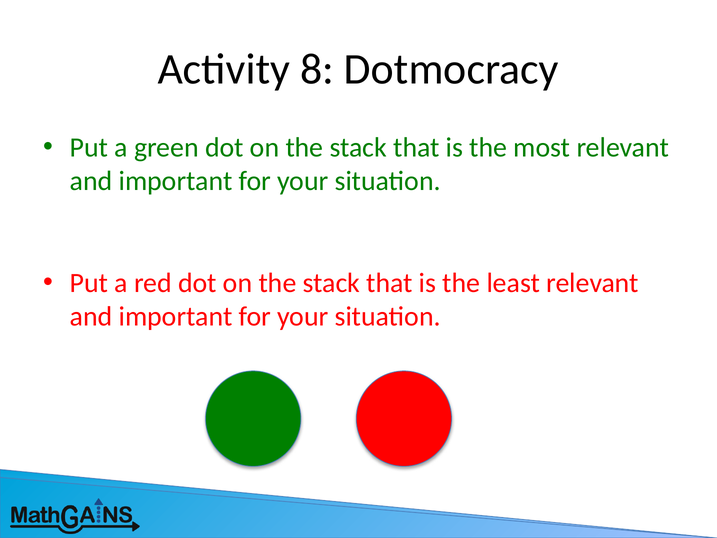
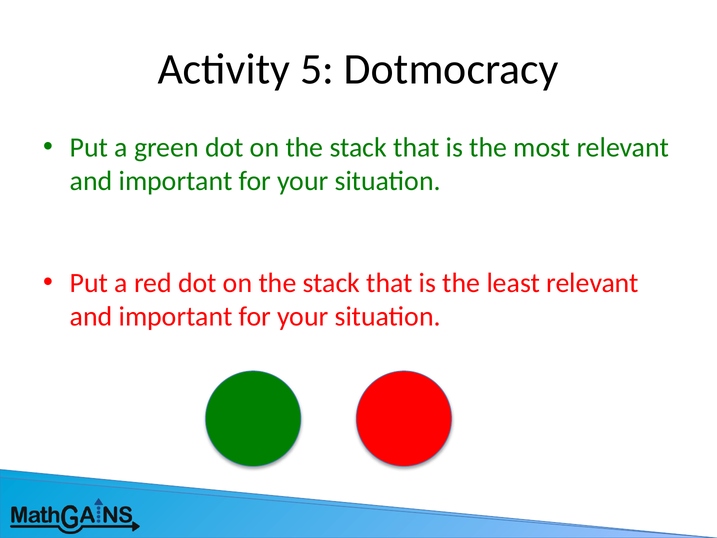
8: 8 -> 5 (317, 69)
